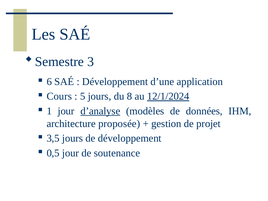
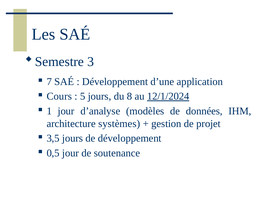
6: 6 -> 7 (49, 82)
d’analyse underline: present -> none (100, 111)
proposée: proposée -> systèmes (119, 124)
